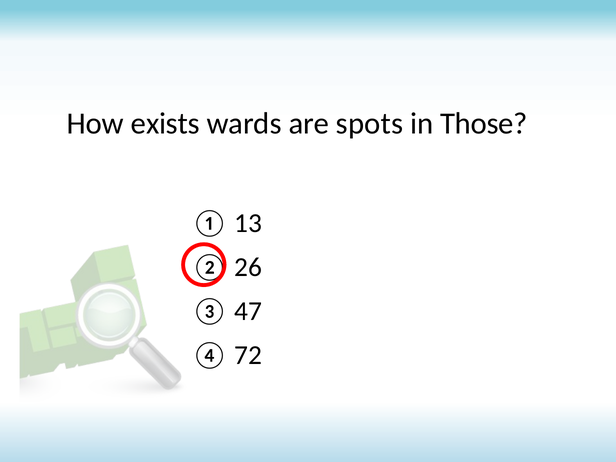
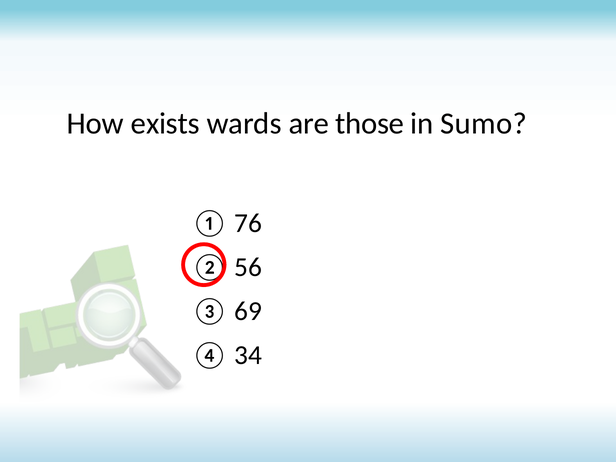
spots: spots -> those (370, 123)
Those: Those -> Sumo (484, 123)
13: 13 -> 76 (248, 223)
26: 26 -> 56 (248, 267)
47: 47 -> 69 (248, 311)
72: 72 -> 34 (248, 355)
